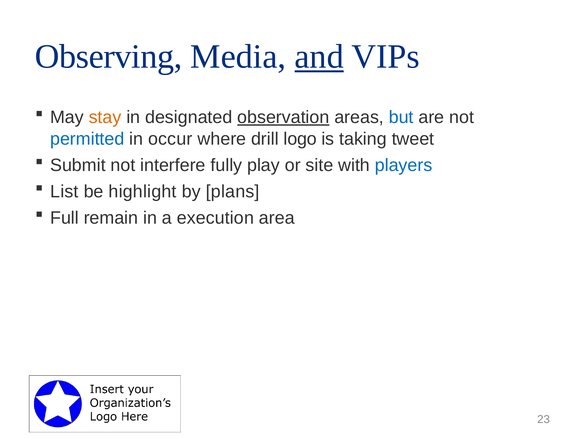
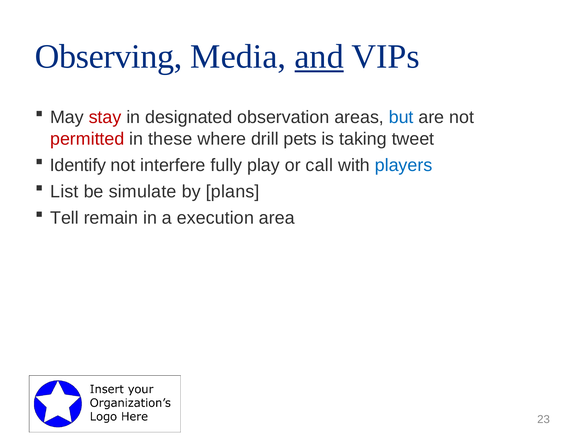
stay colour: orange -> red (105, 117)
observation underline: present -> none (283, 117)
permitted colour: blue -> red (87, 139)
occur: occur -> these (170, 139)
logo: logo -> pets (300, 139)
Submit: Submit -> Identify (78, 165)
site: site -> call (319, 165)
highlight: highlight -> simulate (143, 191)
Full: Full -> Tell (64, 218)
